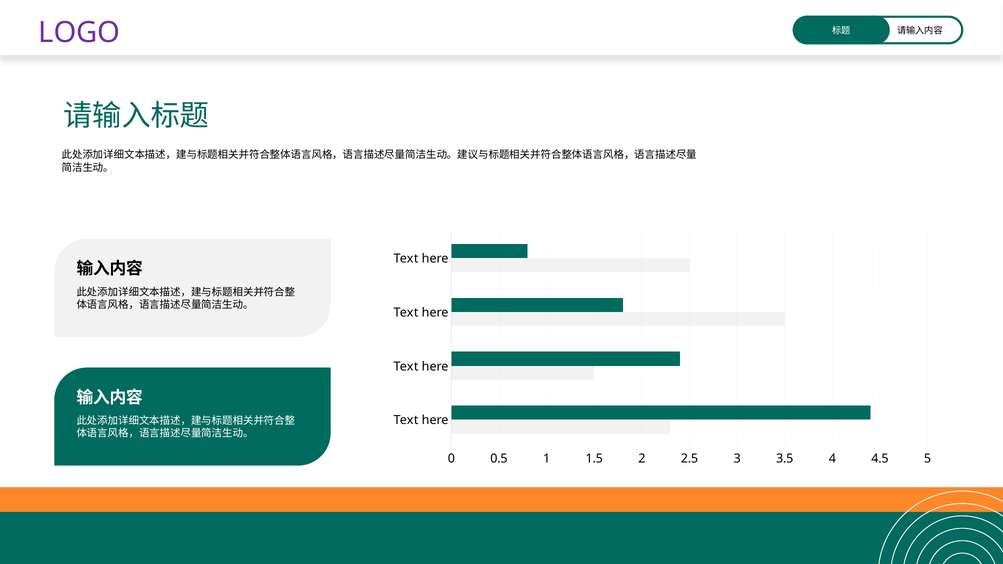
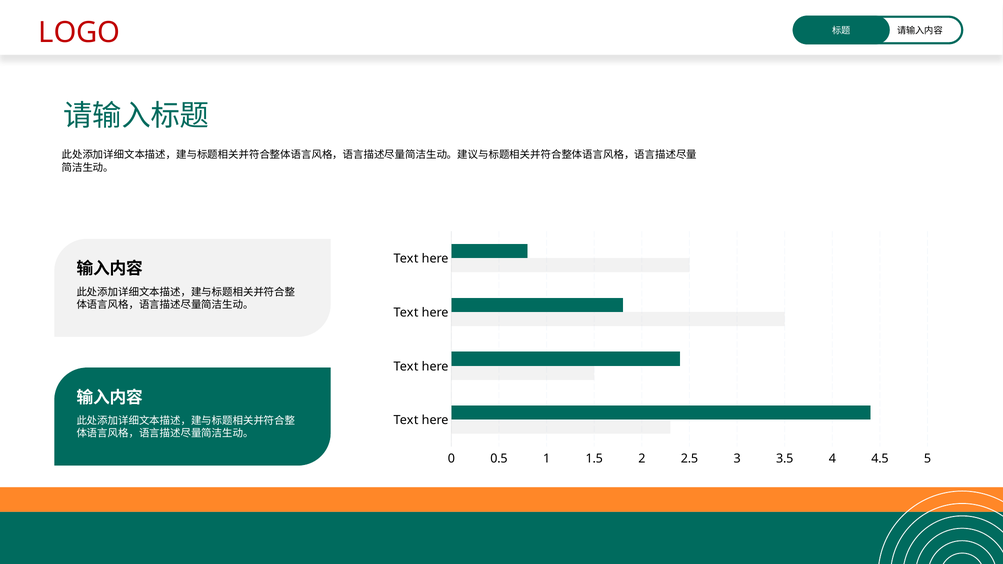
LOGO colour: purple -> red (79, 33)
